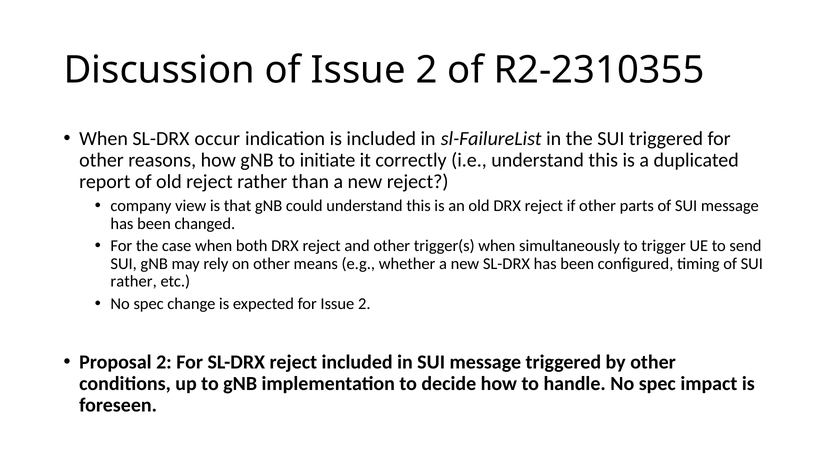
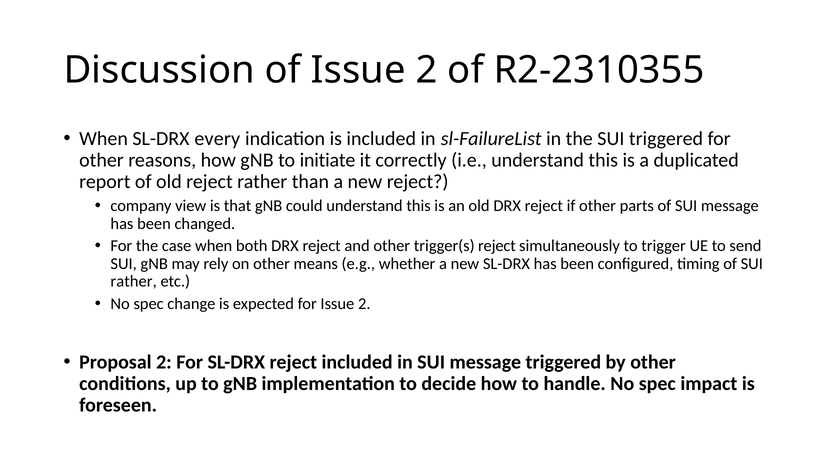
occur: occur -> every (217, 139)
trigger(s when: when -> reject (497, 246)
